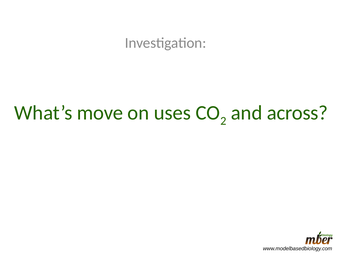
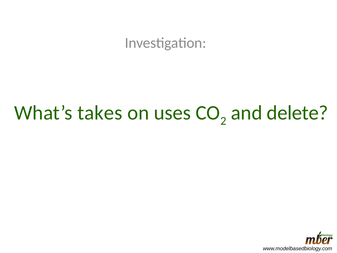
move: move -> takes (100, 113)
across: across -> delete (297, 113)
